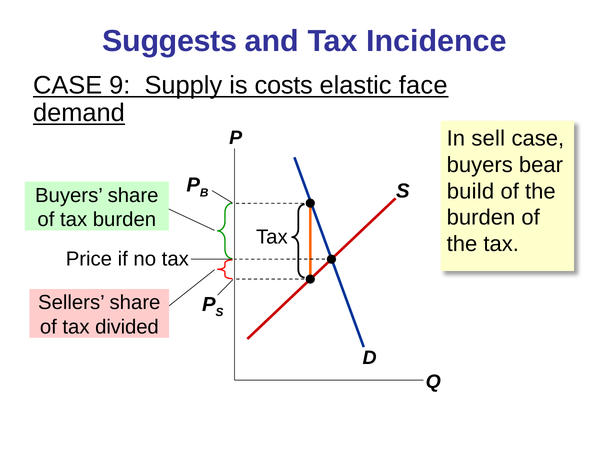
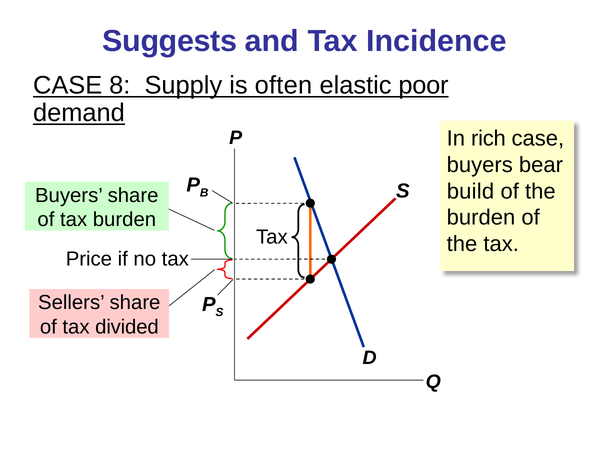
9: 9 -> 8 (120, 86)
costs: costs -> often (283, 86)
face: face -> poor (423, 86)
sell: sell -> rich (488, 139)
